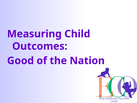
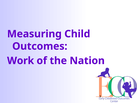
Good: Good -> Work (21, 61)
